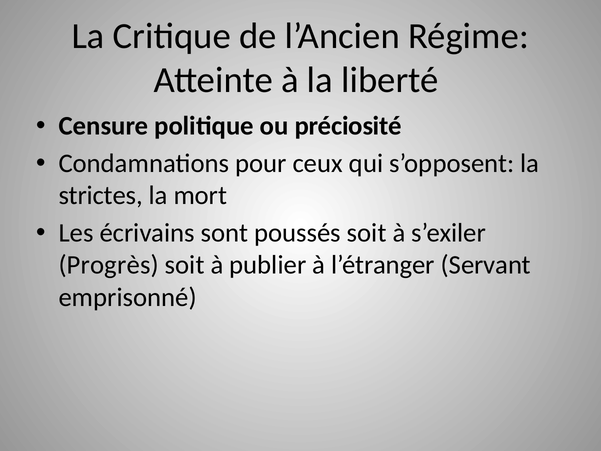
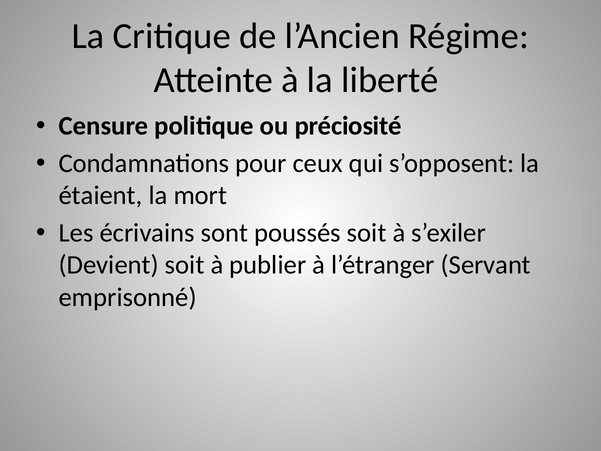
strictes: strictes -> étaient (101, 196)
Progrès: Progrès -> Devient (109, 265)
